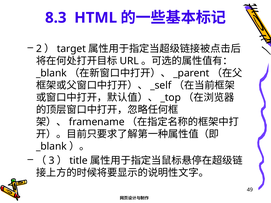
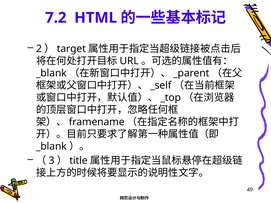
8.3: 8.3 -> 7.2 (56, 18)
